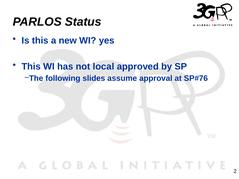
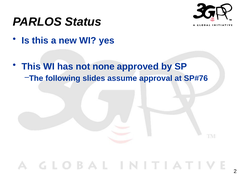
local: local -> none (104, 67)
